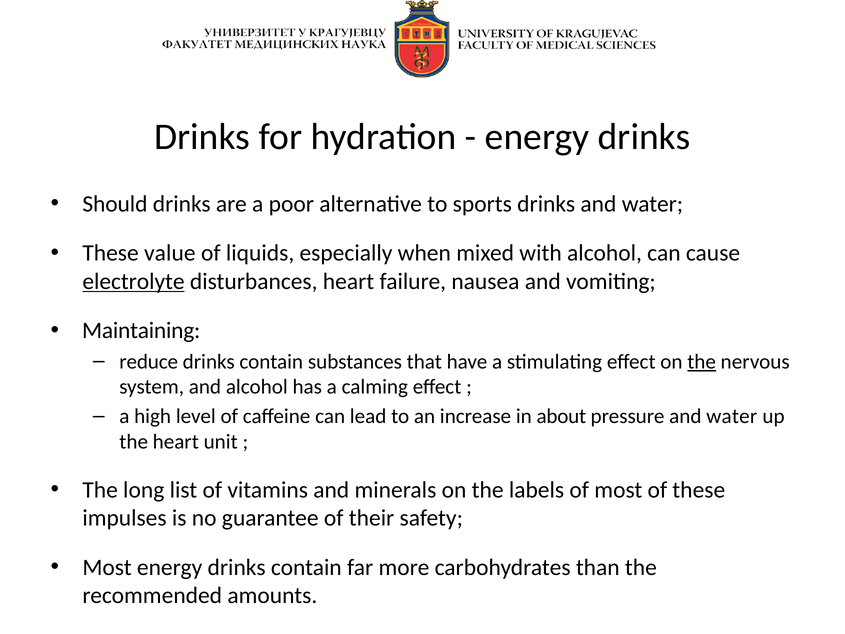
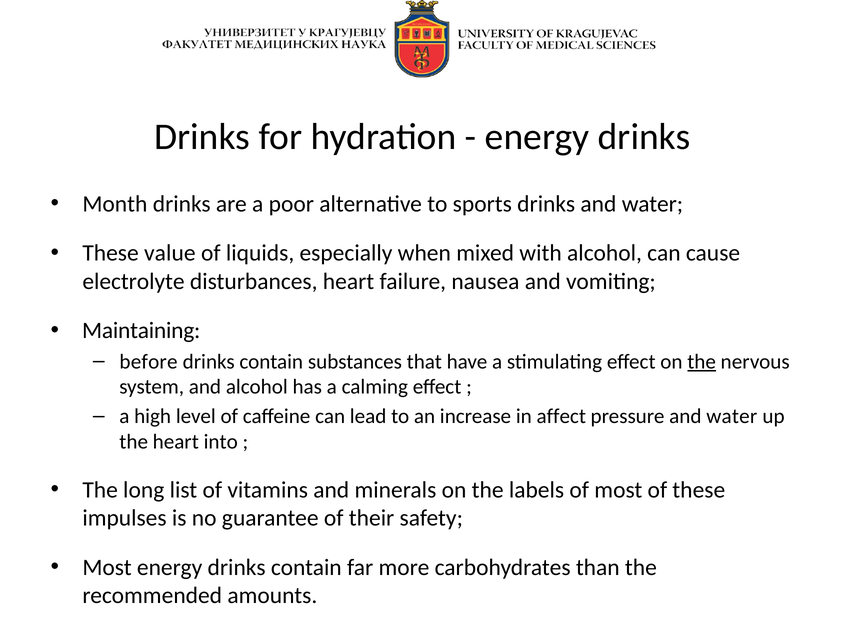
Should: Should -> Month (115, 204)
electrolyte underline: present -> none (134, 281)
reduce: reduce -> before (149, 361)
about: about -> affect (561, 416)
unit: unit -> into (221, 442)
